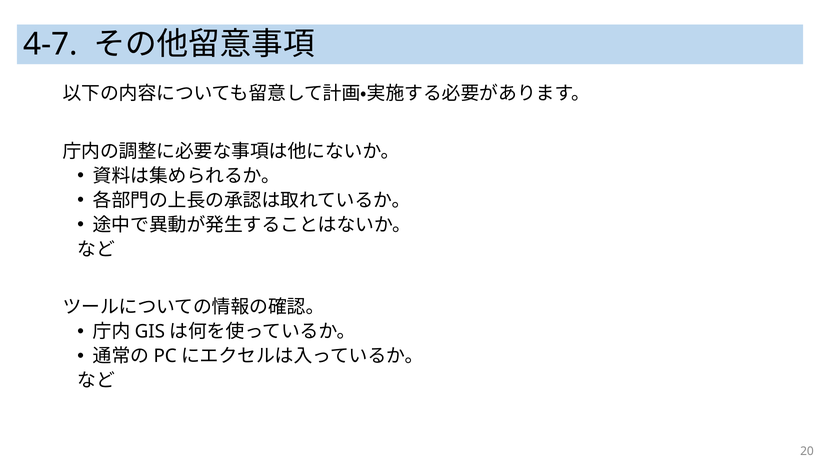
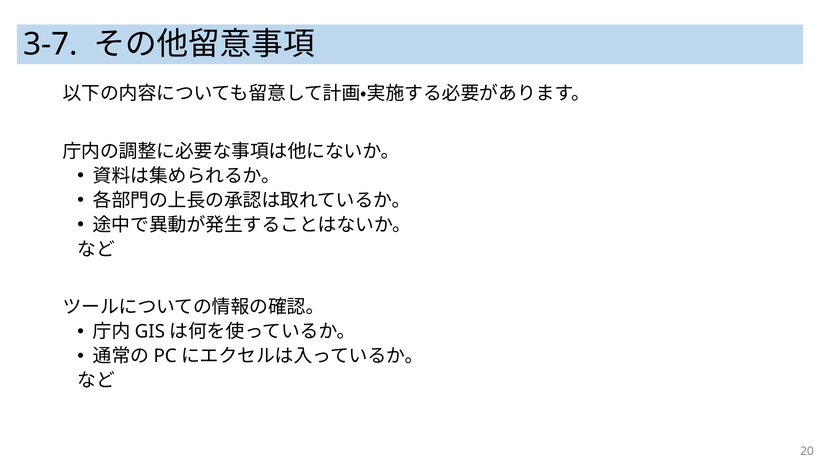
4-7: 4-7 -> 3-7 (50, 44)
